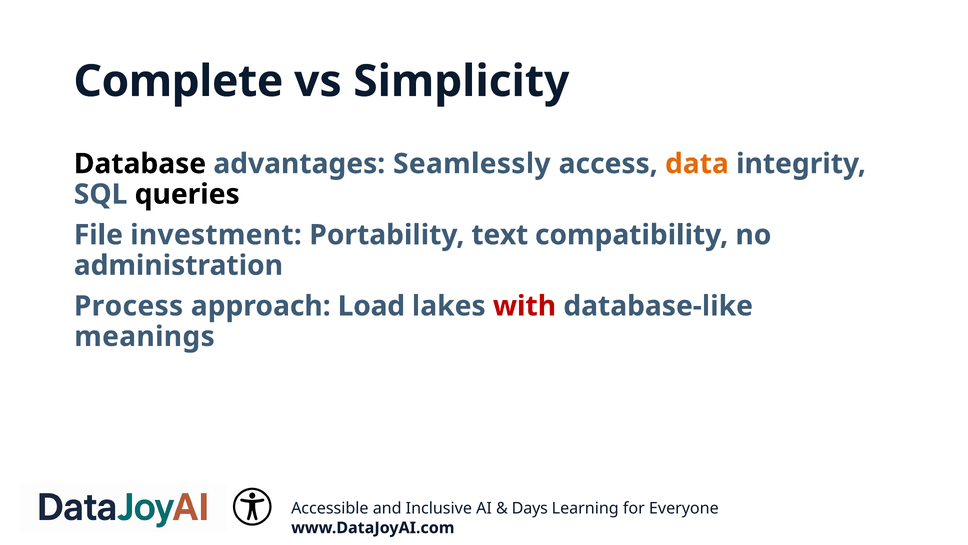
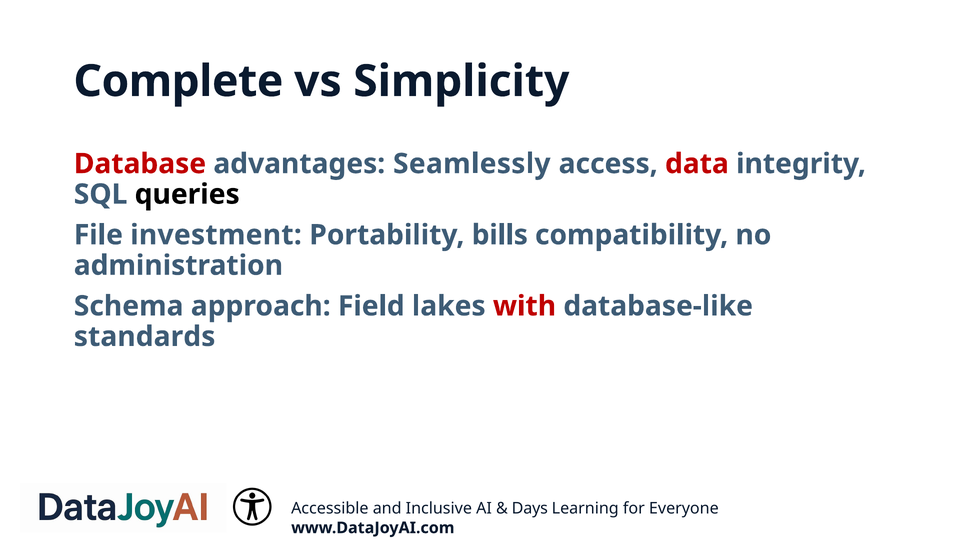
Database colour: black -> red (140, 164)
data colour: orange -> red (697, 164)
text: text -> bills (500, 235)
Process: Process -> Schema (129, 306)
Load: Load -> Field (371, 306)
meanings: meanings -> standards (145, 336)
